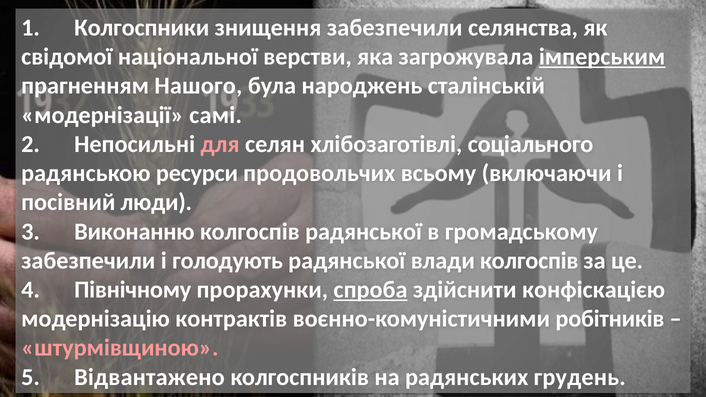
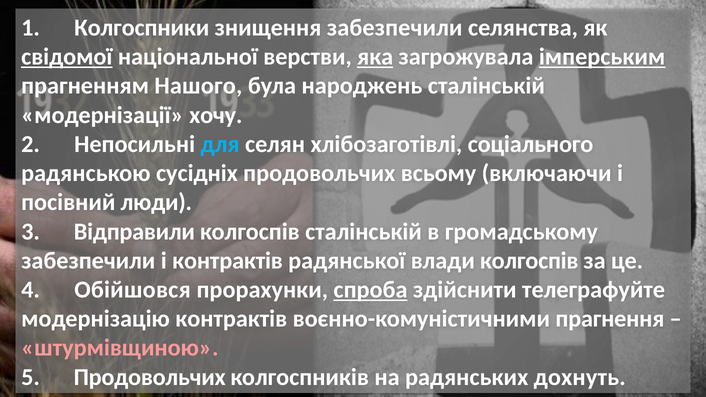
свідомої underline: none -> present (67, 57)
яка underline: none -> present (375, 57)
самі: самі -> хочу (216, 115)
для colour: pink -> light blue (220, 144)
ресурси: ресурси -> сусідніх (197, 173)
Виконанню: Виконанню -> Відправили (134, 232)
колгоспів радянської: радянської -> сталінській (364, 232)
і голодують: голодують -> контрактів (228, 261)
Північному: Північному -> Обійшовся (132, 290)
конфіскацією: конфіскацією -> телеграфуйте (594, 290)
робітників: робітників -> прагнення (610, 319)
5 Відвантажено: Відвантажено -> Продовольчих (150, 377)
грудень: грудень -> дохнуть (580, 377)
